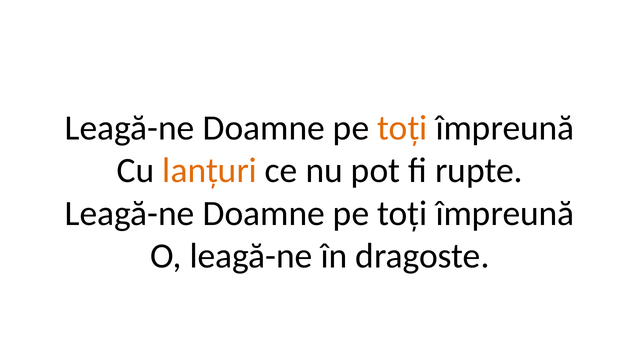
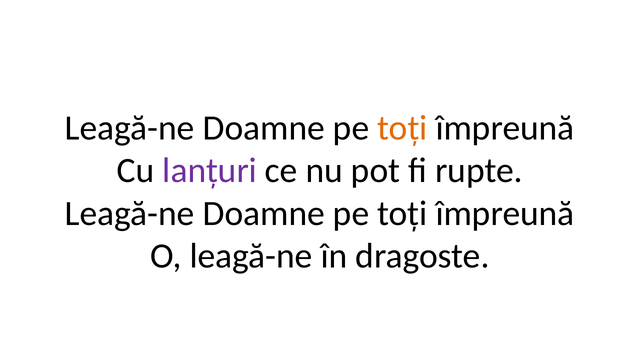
lanțuri colour: orange -> purple (210, 171)
